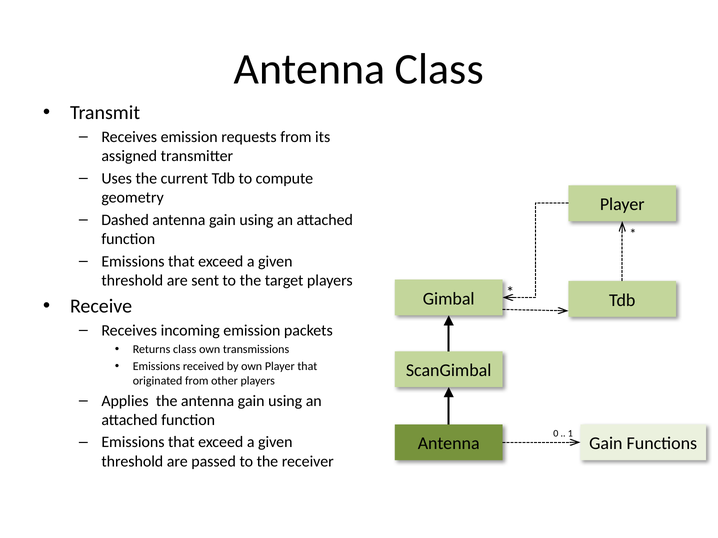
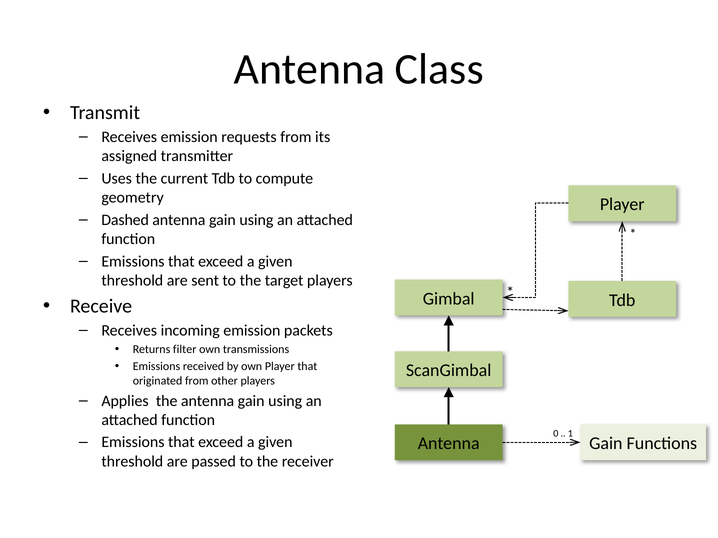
Returns class: class -> filter (185, 350)
